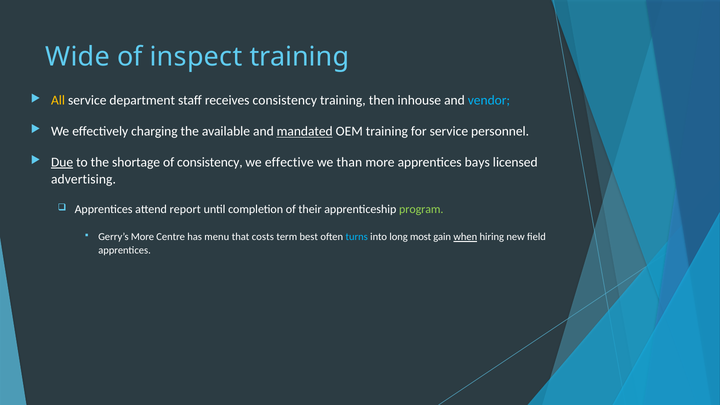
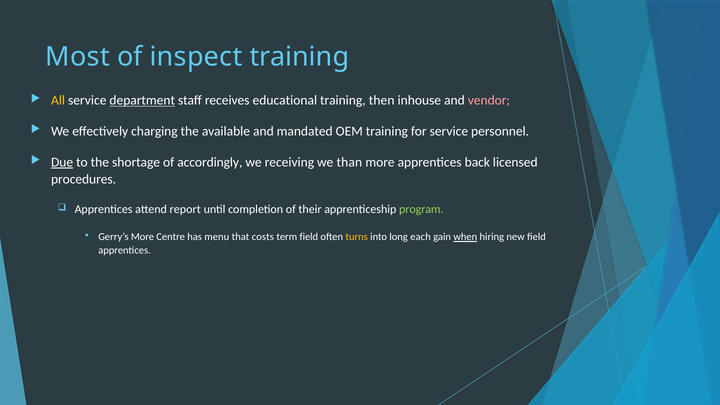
Wide: Wide -> Most (78, 57)
department underline: none -> present (142, 101)
receives consistency: consistency -> educational (285, 101)
vendor colour: light blue -> pink (489, 101)
mandated underline: present -> none (305, 131)
of consistency: consistency -> accordingly (210, 162)
effective: effective -> receiving (289, 162)
bays: bays -> back (477, 162)
advertising: advertising -> procedures (84, 180)
term best: best -> field (309, 237)
turns colour: light blue -> yellow (357, 237)
most: most -> each (421, 237)
